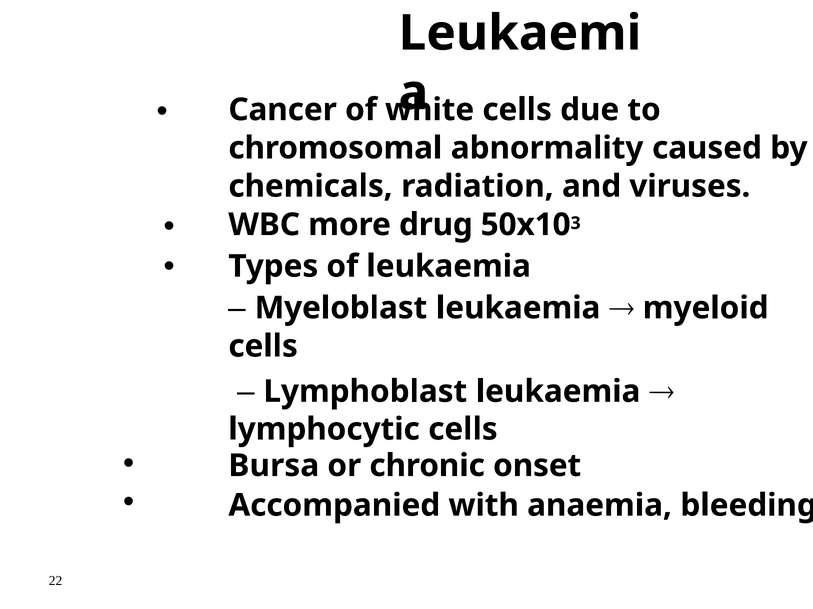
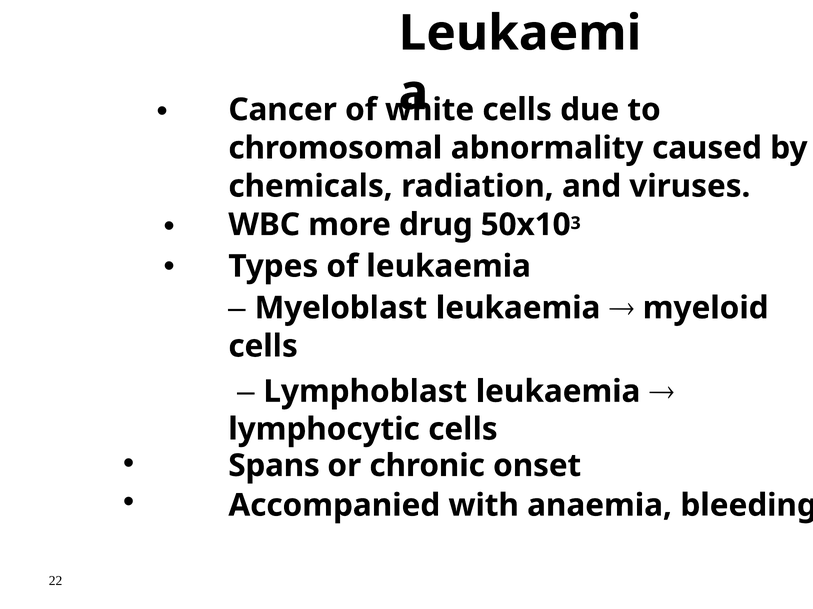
Bursa: Bursa -> Spans (274, 466)
